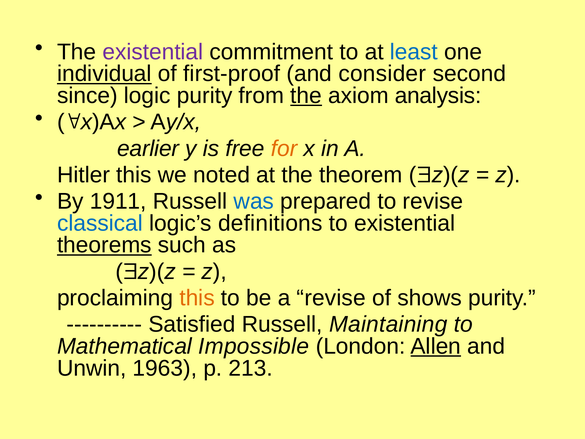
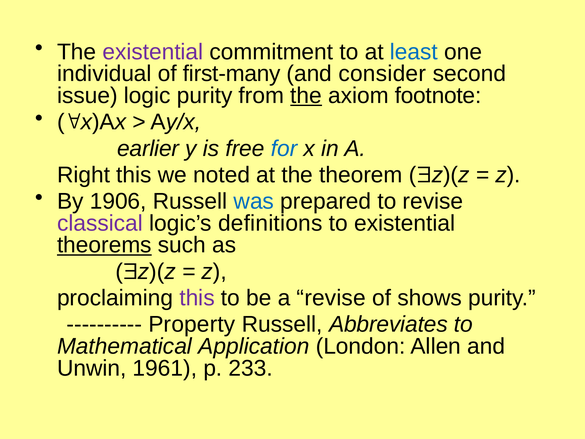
individual underline: present -> none (104, 74)
first-proof: first-proof -> first-many (232, 74)
since: since -> issue (87, 96)
analysis: analysis -> footnote (438, 96)
for colour: orange -> blue (284, 148)
Hitler: Hitler -> Right (84, 175)
1911: 1911 -> 1906 (118, 201)
classical colour: blue -> purple (100, 223)
this colour: orange -> purple (197, 298)
Satisfied: Satisfied -> Property (192, 324)
Maintaining: Maintaining -> Abbreviates (388, 324)
Impossible: Impossible -> Application (254, 346)
Allen underline: present -> none (436, 346)
1963: 1963 -> 1961 (165, 368)
213: 213 -> 233 (251, 368)
